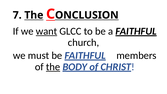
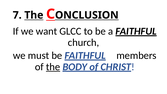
want underline: present -> none (47, 31)
